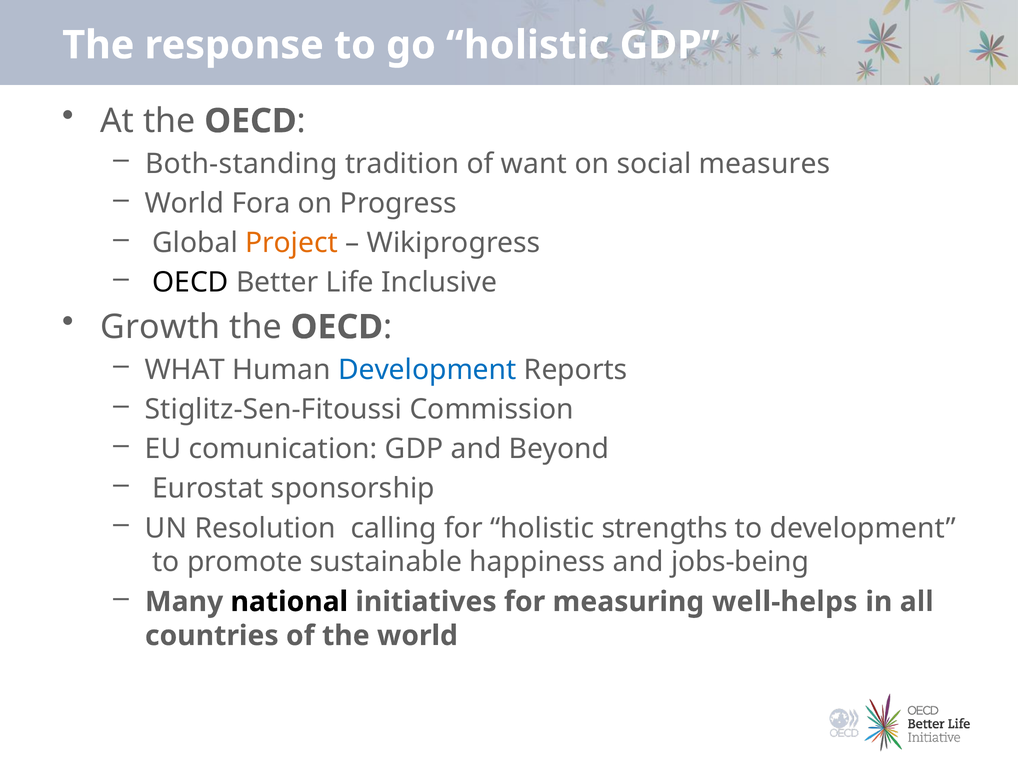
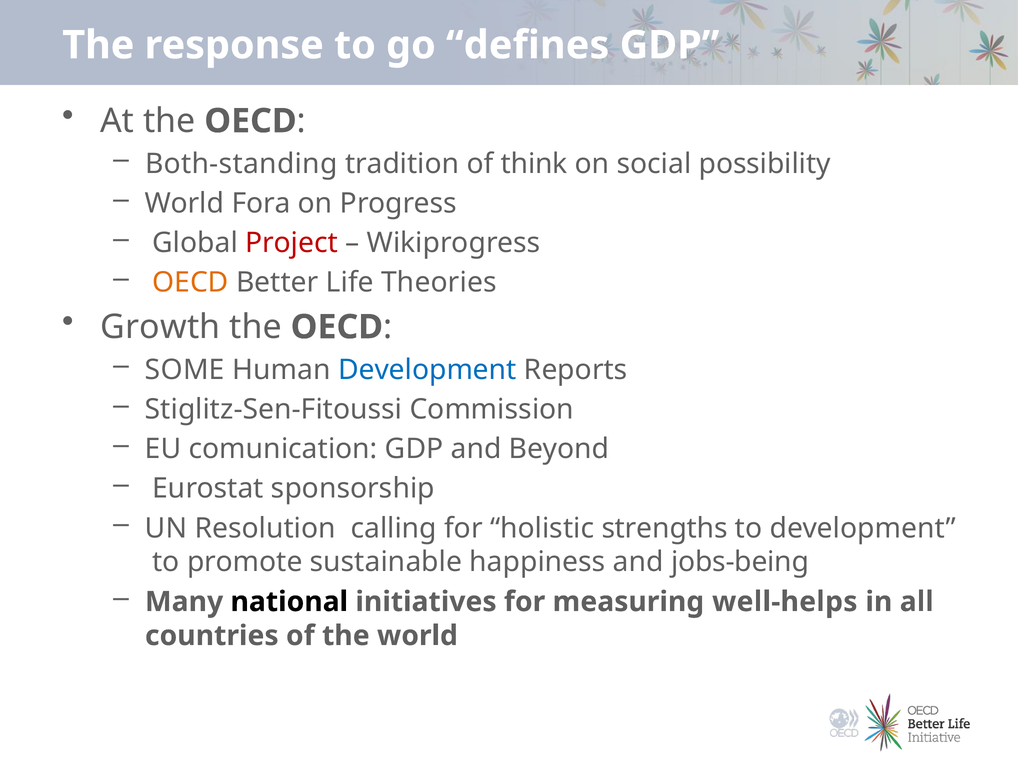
go holistic: holistic -> defines (528, 45)
want: want -> think (534, 164)
measures: measures -> possibility (765, 164)
Project colour: orange -> red (292, 243)
OECD colour: black -> orange (190, 282)
Inclusive: Inclusive -> Theories (439, 282)
WHAT: WHAT -> SOME (185, 369)
